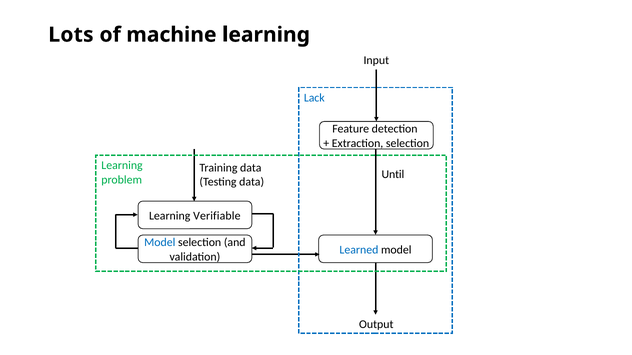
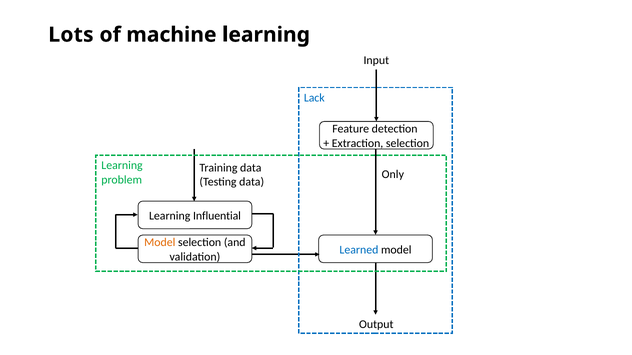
Until: Until -> Only (393, 174)
Verifiable: Verifiable -> Influential (217, 216)
Model colour: blue -> orange (160, 243)
